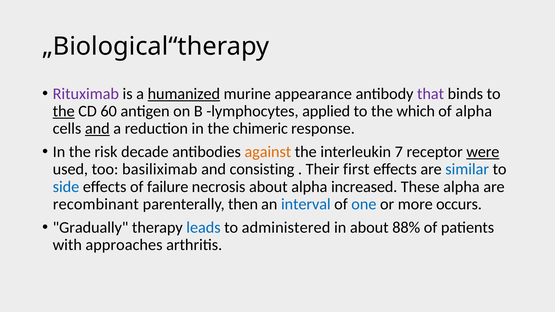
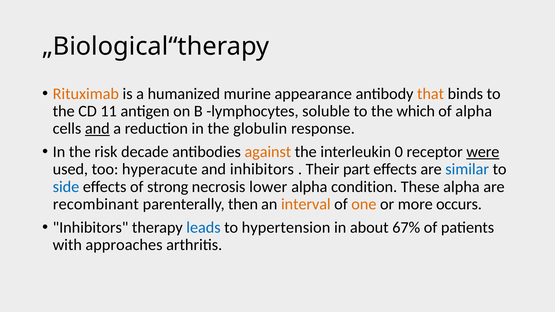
Rituximab colour: purple -> orange (86, 94)
humanized underline: present -> none (184, 94)
that colour: purple -> orange (431, 94)
the underline: present -> none (64, 111)
60: 60 -> 11 (109, 111)
applied: applied -> soluble (326, 111)
chimeric: chimeric -> globulin (260, 129)
7: 7 -> 0 (399, 152)
basiliximab: basiliximab -> hyperacute (160, 169)
and consisting: consisting -> inhibitors (262, 169)
first: first -> part (356, 169)
failure: failure -> strong (168, 187)
necrosis about: about -> lower (268, 187)
increased: increased -> condition (364, 187)
interval colour: blue -> orange (306, 204)
one colour: blue -> orange (364, 204)
Gradually: Gradually -> Inhibitors (91, 228)
administered: administered -> hypertension (286, 228)
88%: 88% -> 67% (406, 228)
